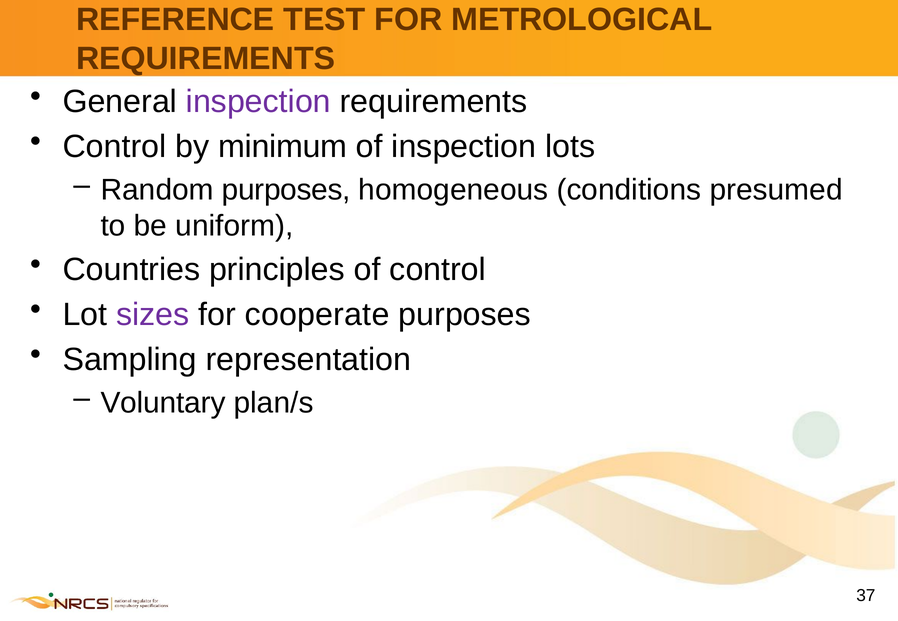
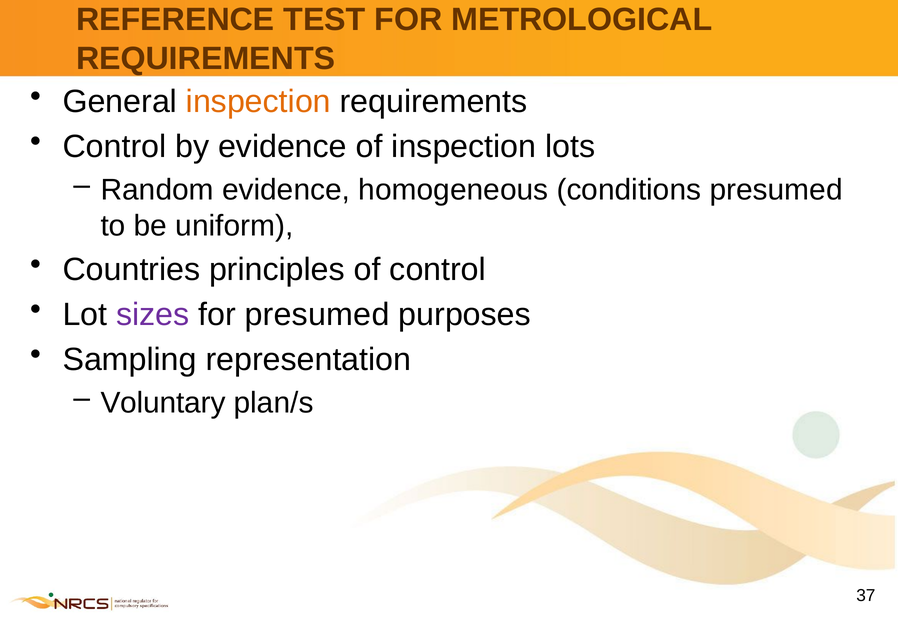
inspection colour: purple -> orange (258, 102)
by minimum: minimum -> evidence (282, 147)
Random purposes: purposes -> evidence (286, 190)
for cooperate: cooperate -> presumed (317, 315)
